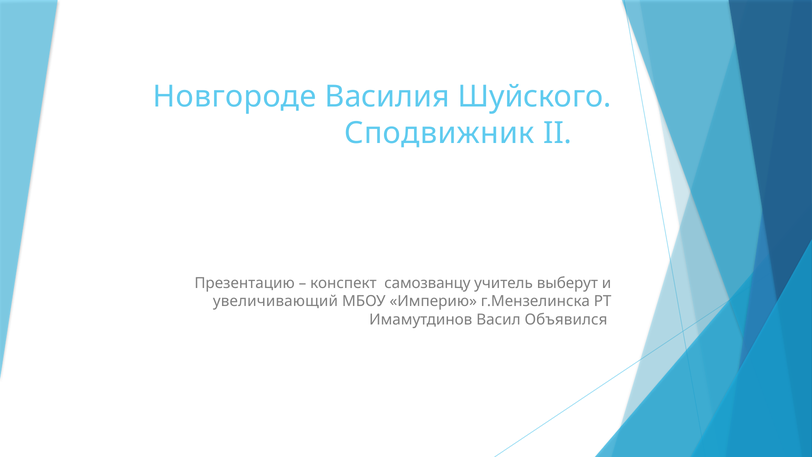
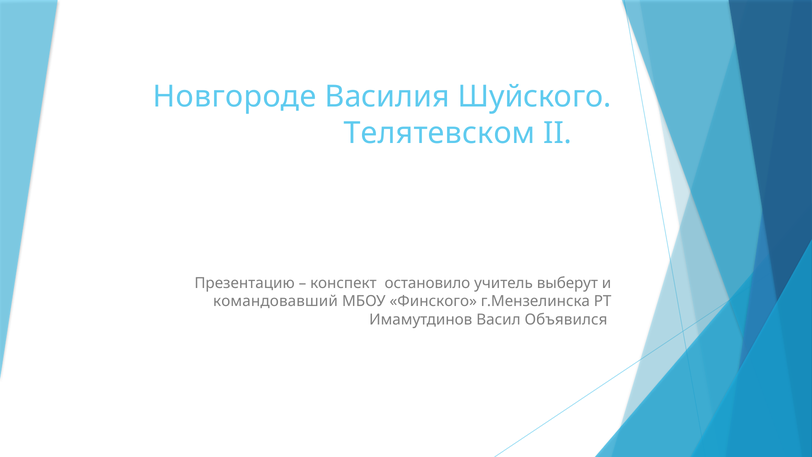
Сподвижник: Сподвижник -> Телятевском (440, 133)
самозванцу: самозванцу -> остановило (427, 283)
увеличивающий: увеличивающий -> командовавший (275, 301)
Империю: Империю -> Финского (433, 301)
